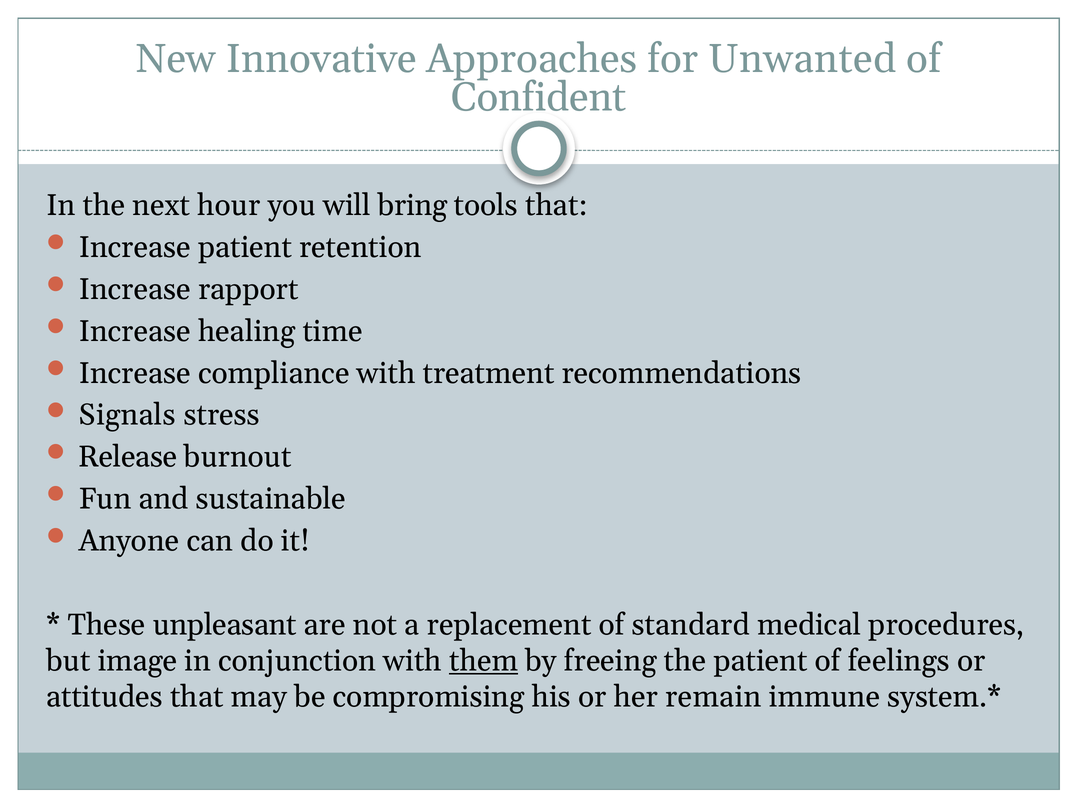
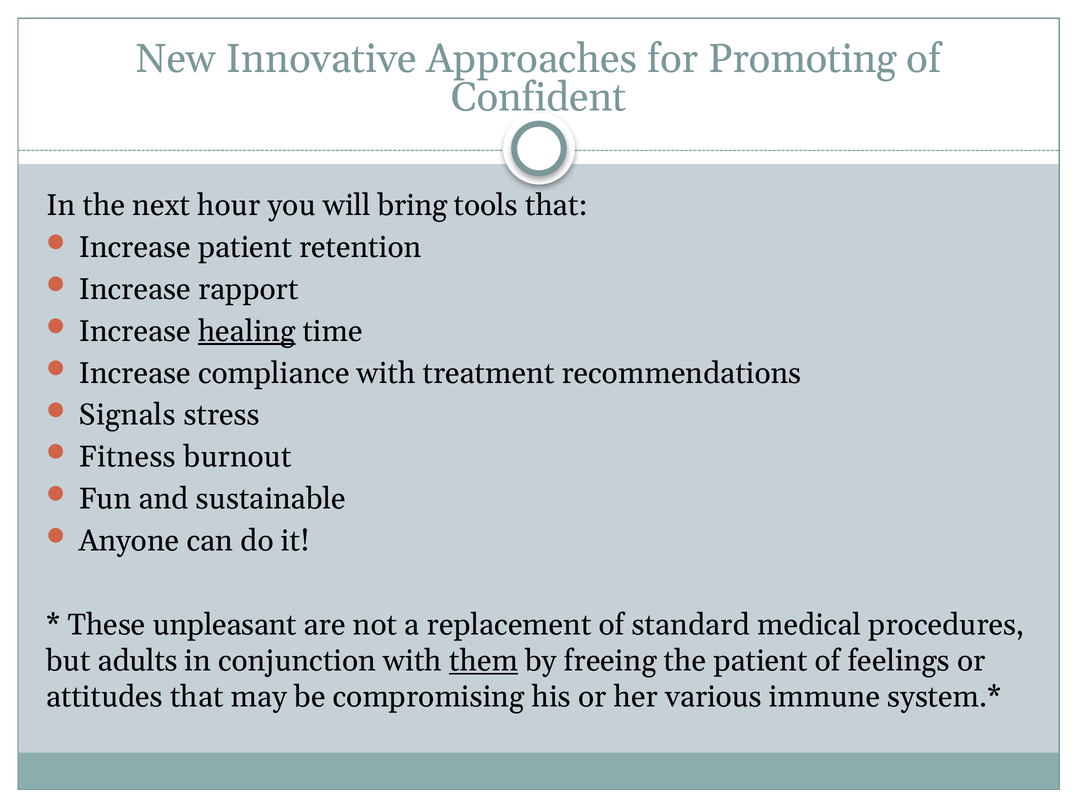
Unwanted: Unwanted -> Promoting (803, 59)
healing underline: none -> present (247, 331)
Release: Release -> Fitness (127, 457)
image: image -> adults (138, 661)
remain: remain -> various (714, 697)
